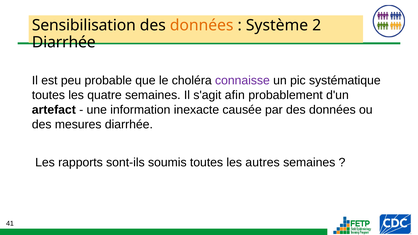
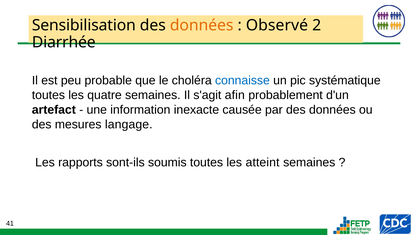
Système: Système -> Observé (277, 25)
connaisse colour: purple -> blue (242, 81)
mesures diarrhée: diarrhée -> langage (129, 125)
autres: autres -> atteint (263, 163)
